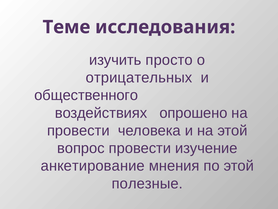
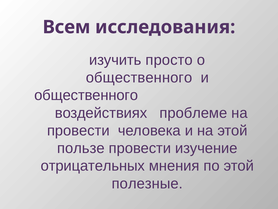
Теме: Теме -> Всем (66, 27)
отрицательных: отрицательных -> общественного (139, 77)
опрошено: опрошено -> проблеме (193, 113)
вопрос: вопрос -> пользе (81, 148)
анкетирование: анкетирование -> отрицательных (93, 166)
